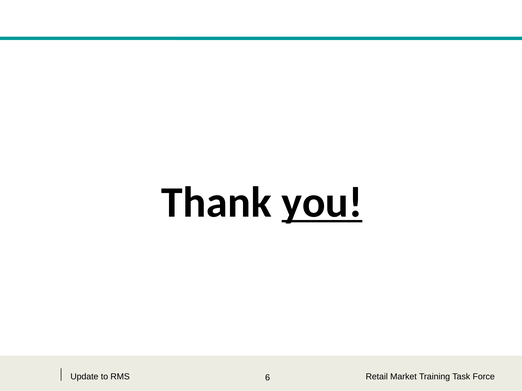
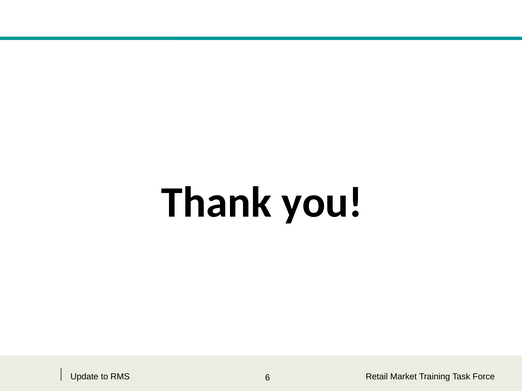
you underline: present -> none (322, 203)
